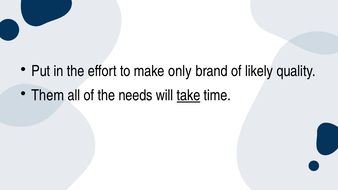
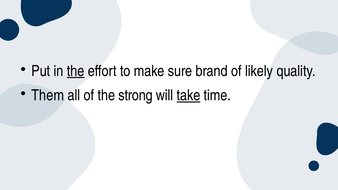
the underline: none -> present (76, 71)
only: only -> sure (180, 71)
needs: needs -> strong (136, 95)
